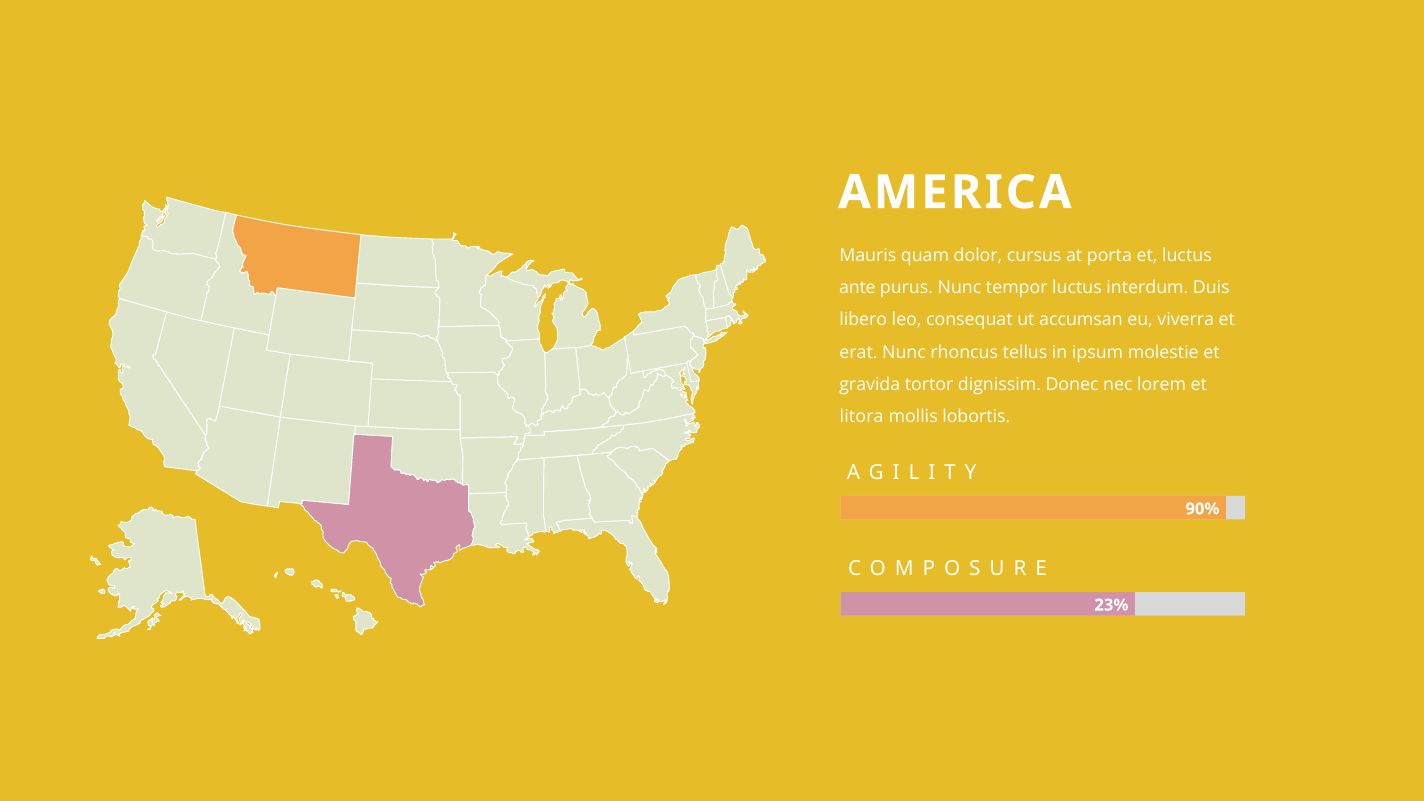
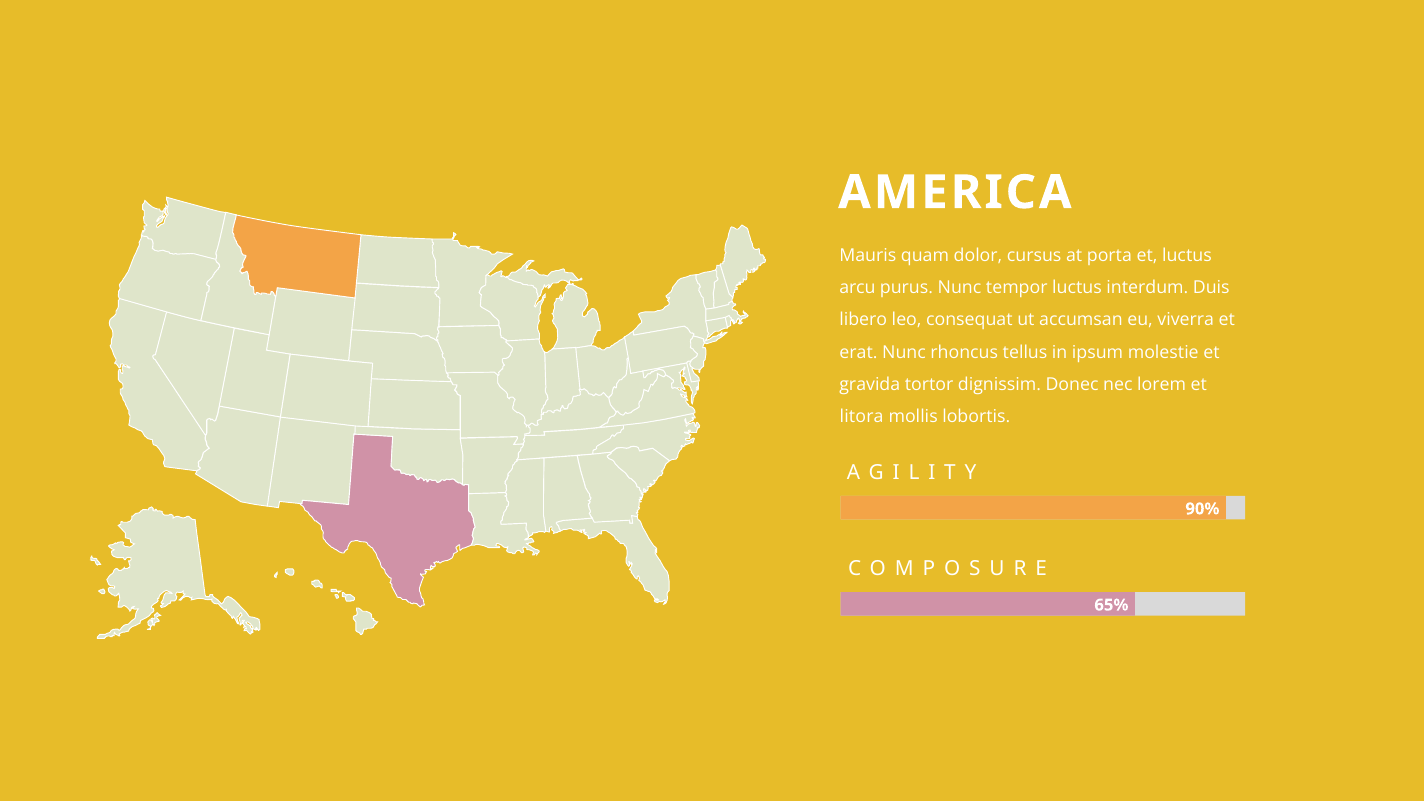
ante: ante -> arcu (857, 288)
23%: 23% -> 65% (1111, 605)
